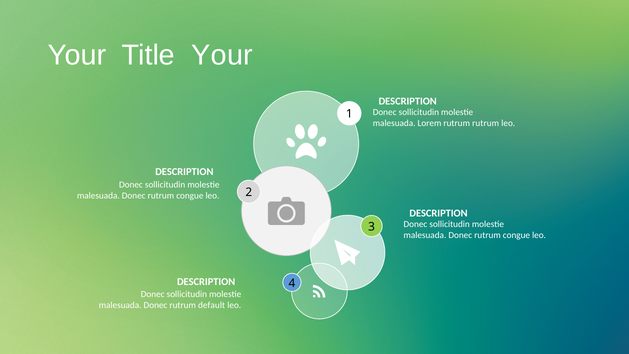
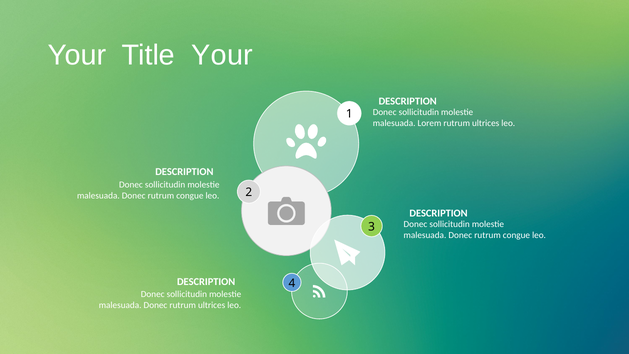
rutrum: rutrum -> ultrices (486, 123)
Donec rutrum default: default -> ultrices (212, 305)
